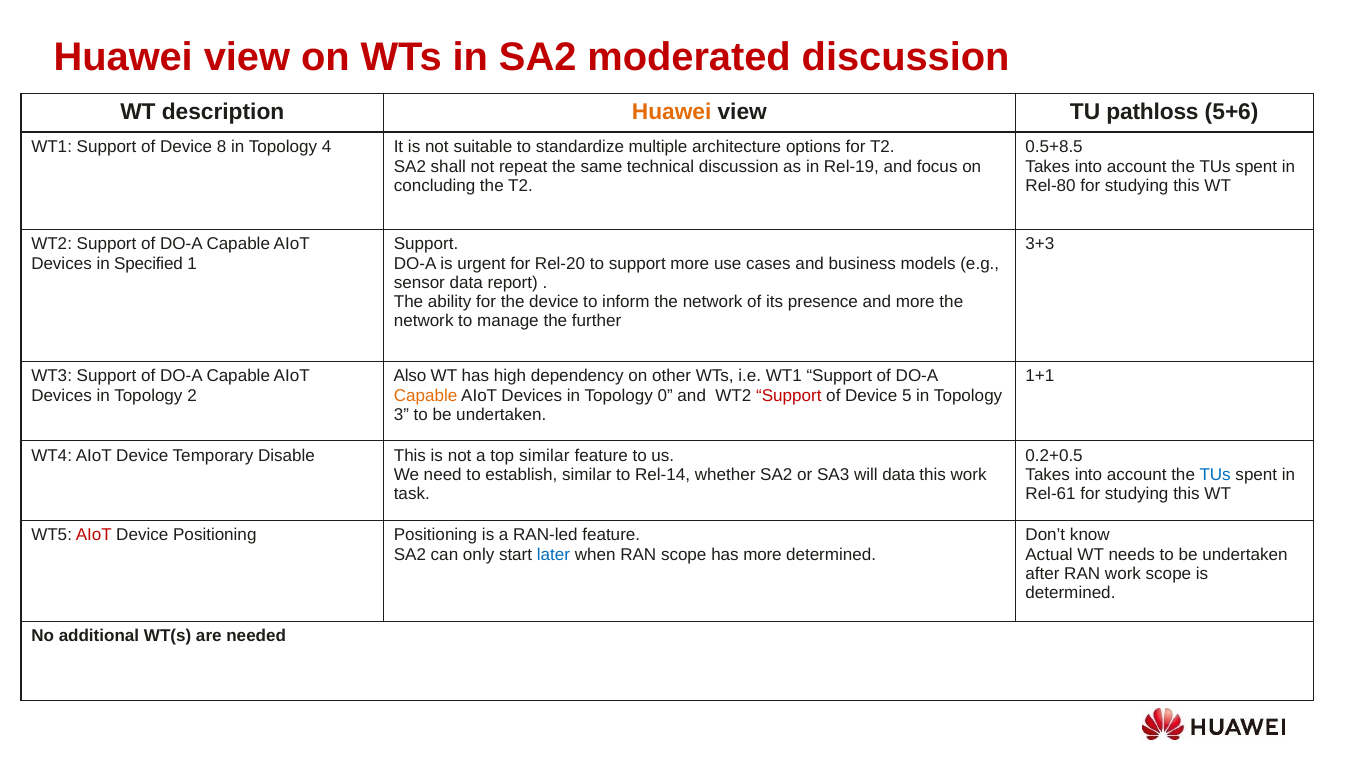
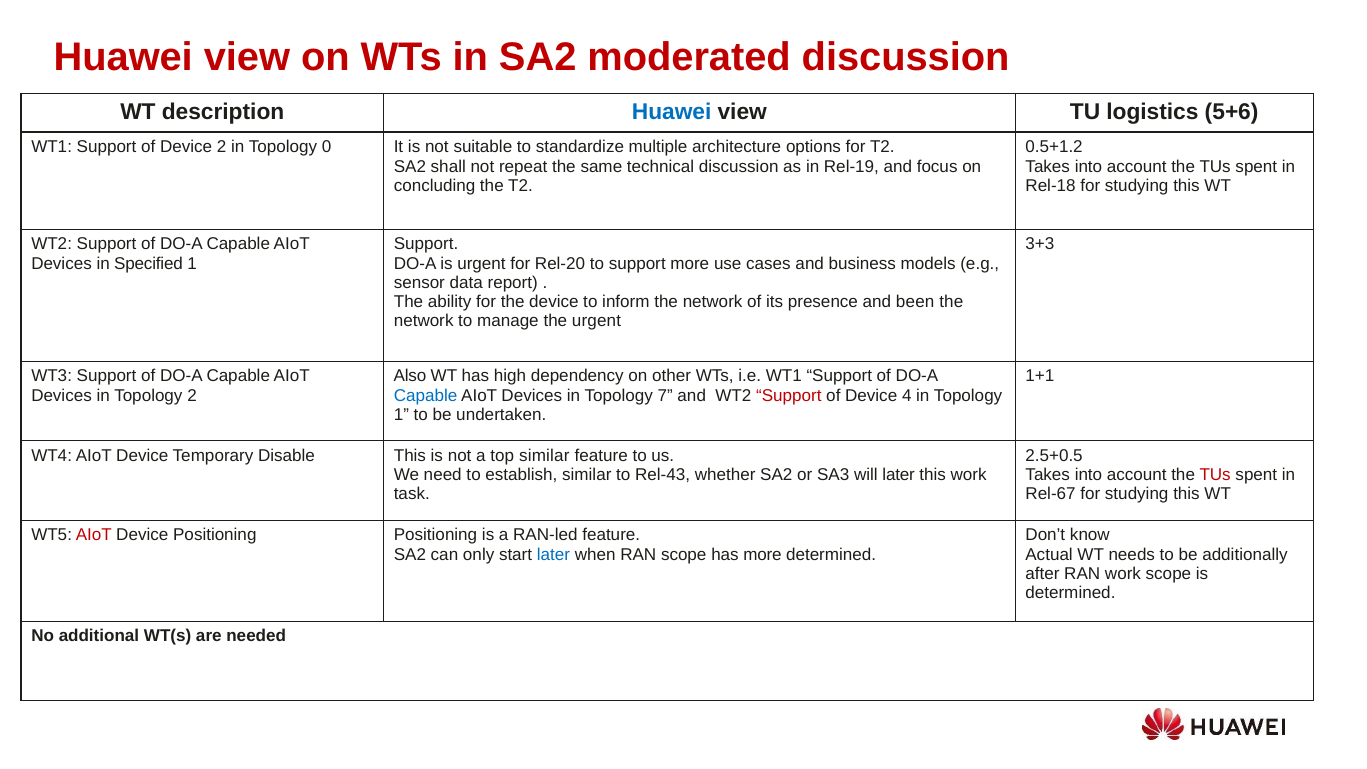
Huawei colour: orange -> blue (672, 112)
pathloss: pathloss -> logistics (1152, 112)
Device 8: 8 -> 2 (222, 147)
4: 4 -> 0 (327, 147)
0.5+8.5: 0.5+8.5 -> 0.5+1.2 (1054, 147)
Rel-80: Rel-80 -> Rel-18 (1051, 185)
and more: more -> been (915, 302)
the further: further -> urgent (597, 321)
Capable colour: orange -> blue (426, 395)
0: 0 -> 7 (665, 395)
5: 5 -> 4 (907, 395)
3: 3 -> 1 (401, 414)
0.2+0.5: 0.2+0.5 -> 2.5+0.5 (1054, 456)
Rel-14: Rel-14 -> Rel-43 (663, 475)
will data: data -> later (899, 475)
TUs colour: blue -> red (1215, 475)
Rel-61: Rel-61 -> Rel-67 (1051, 494)
needs to be undertaken: undertaken -> additionally (1245, 554)
